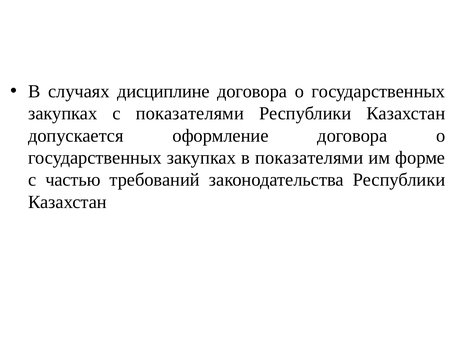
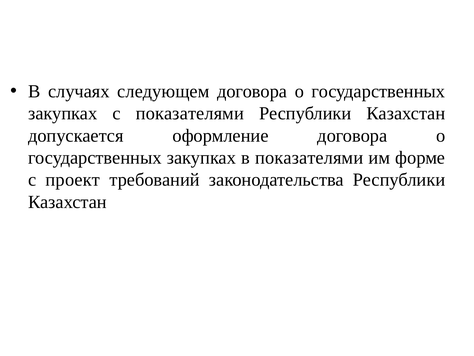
дисциплине: дисциплине -> следующем (163, 91)
частью: частью -> проект (73, 180)
